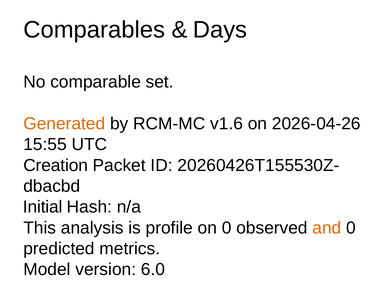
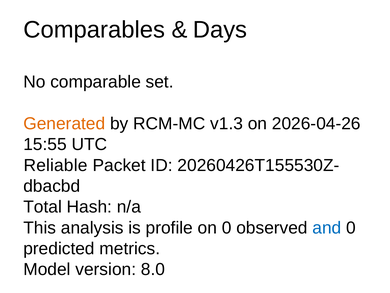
v1.6: v1.6 -> v1.3 (227, 123)
Creation: Creation -> Reliable (56, 165)
Initial: Initial -> Total (43, 207)
and colour: orange -> blue (327, 227)
6.0: 6.0 -> 8.0 (153, 269)
